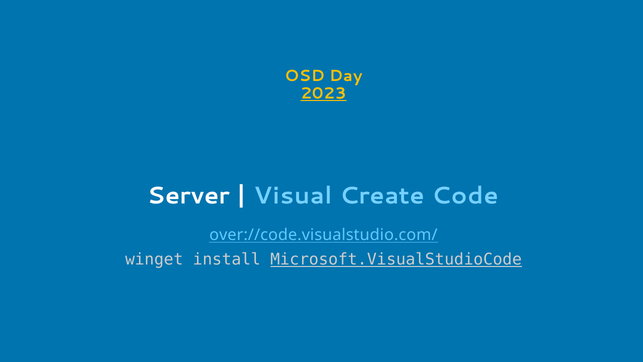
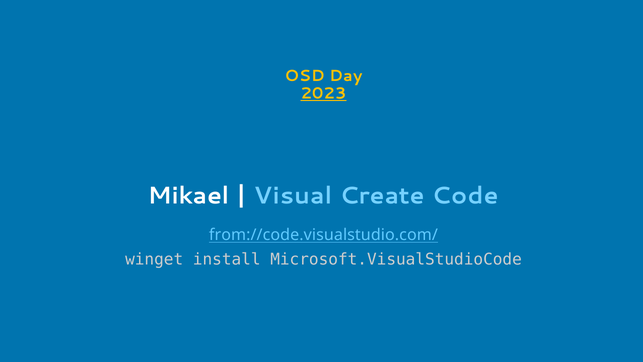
Server: Server -> Mikael (189, 196)
over://code.visualstudio.com/: over://code.visualstudio.com/ -> from://code.visualstudio.com/ (323, 235)
Microsoft.VisualStudioCode underline: present -> none (396, 259)
